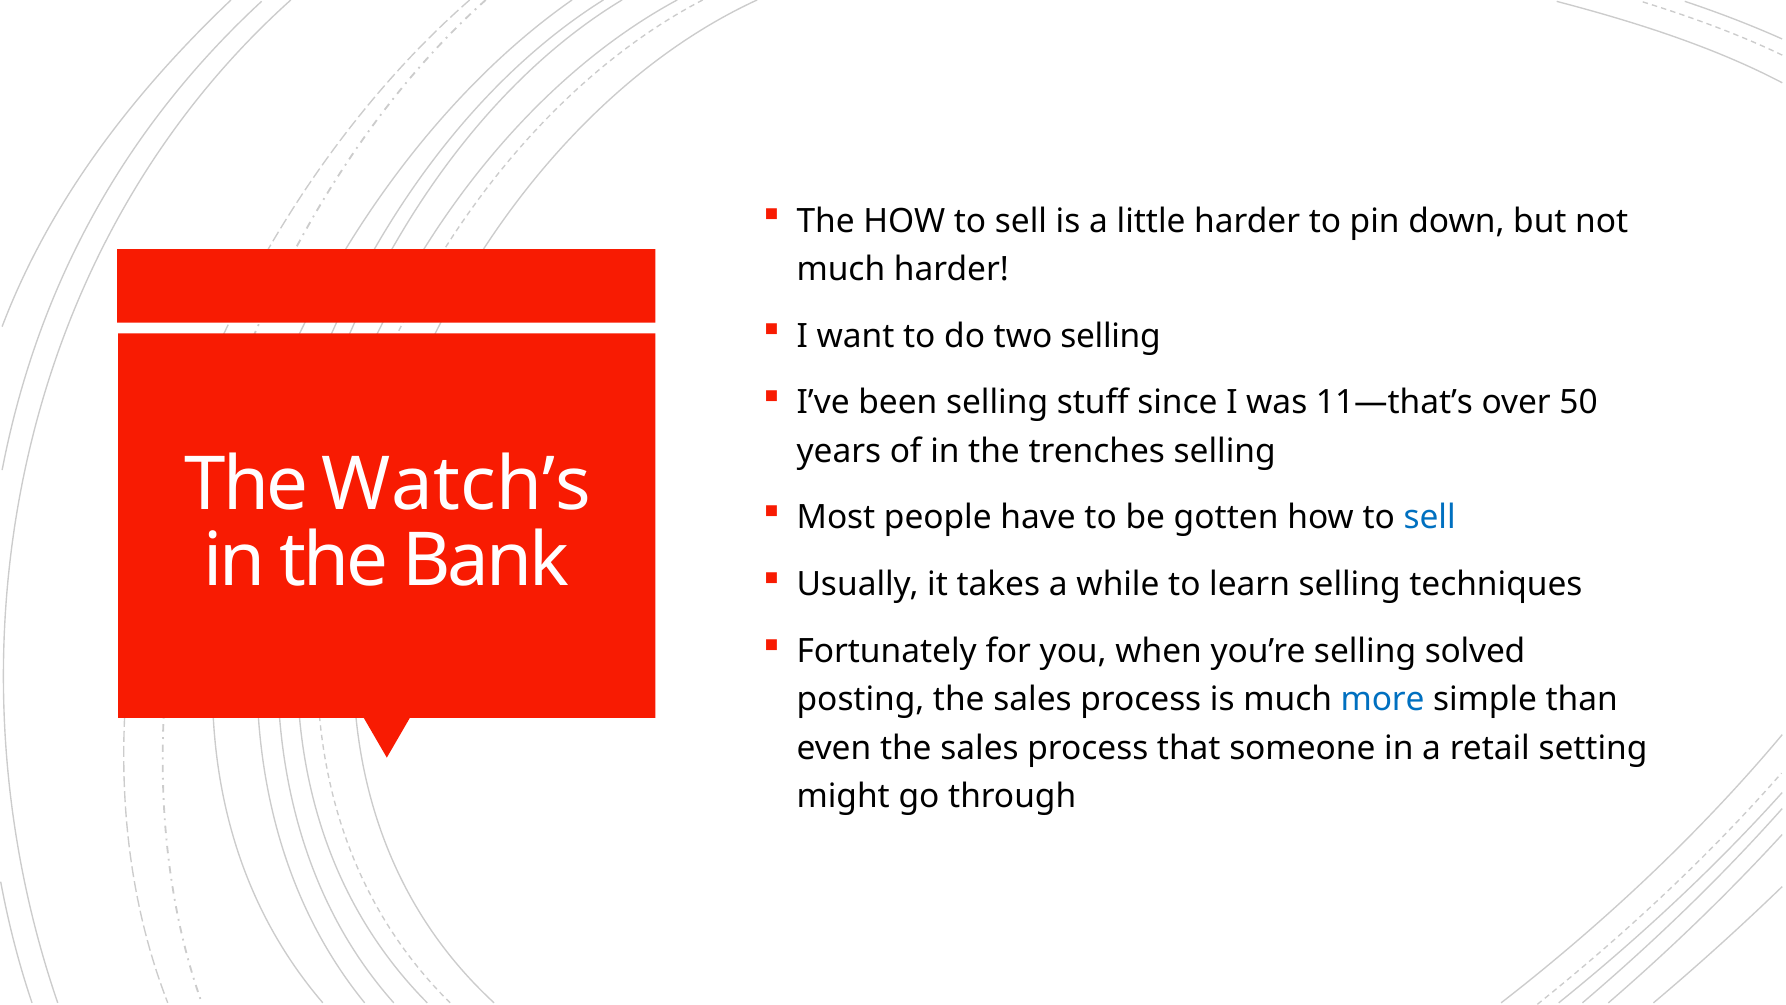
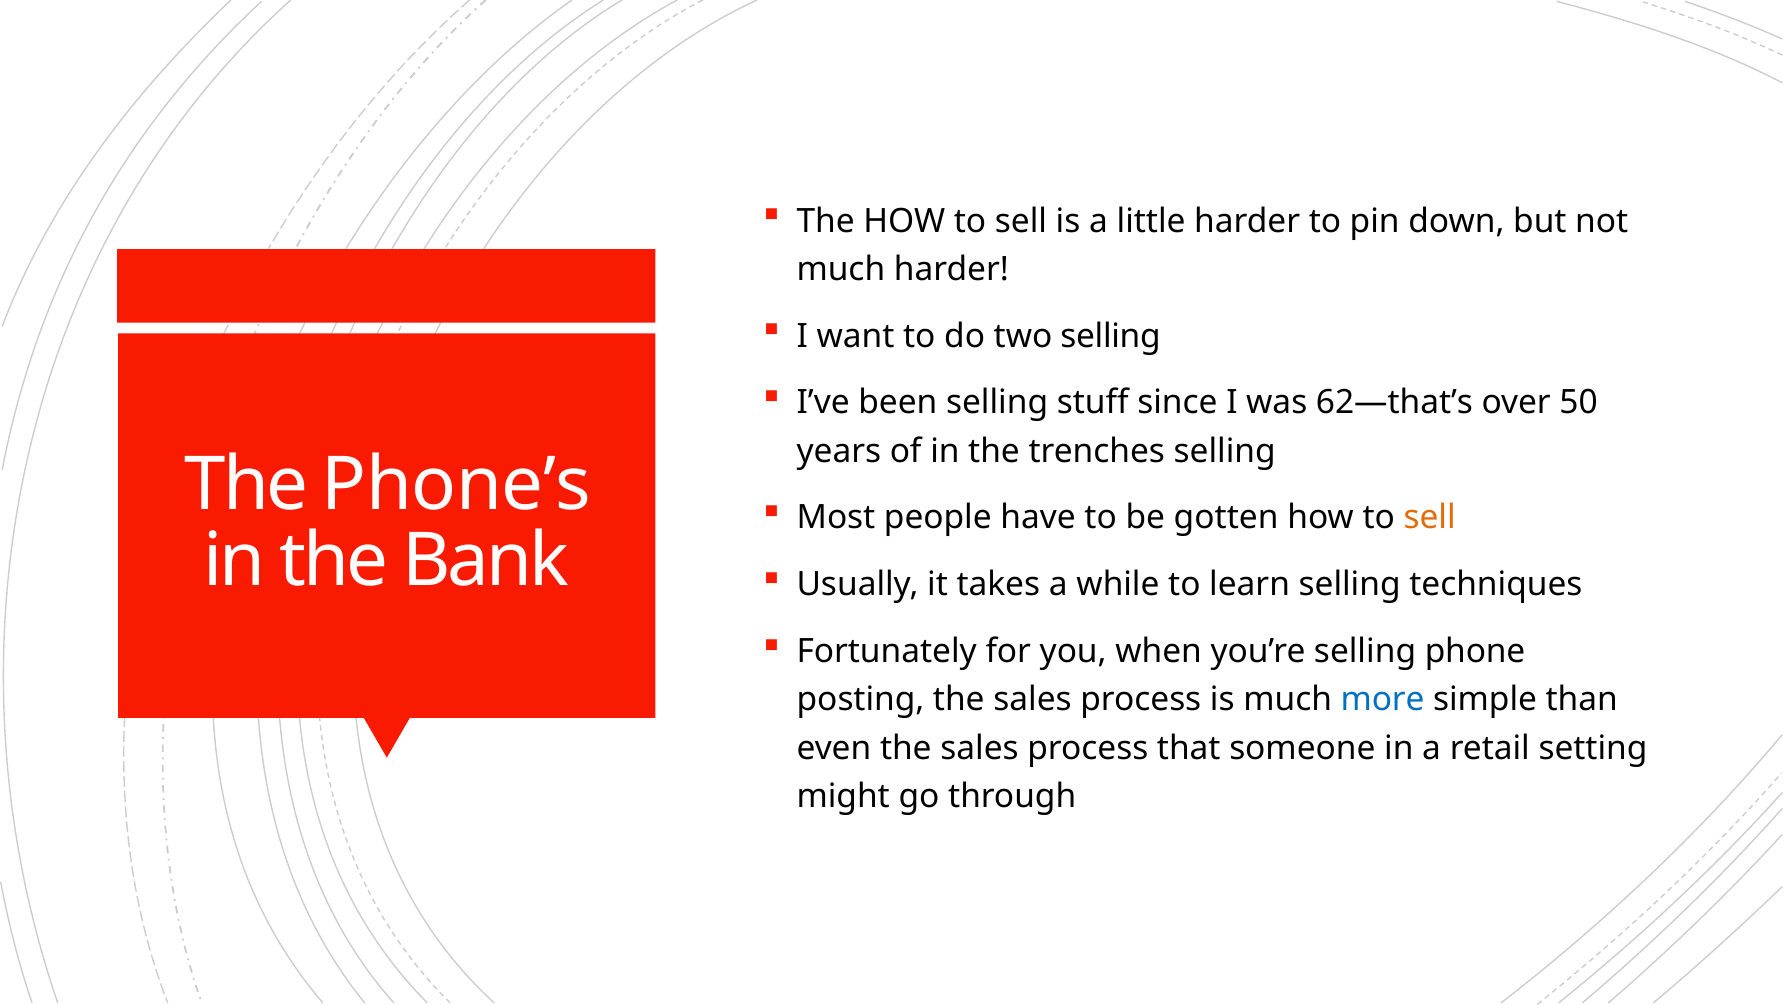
11—that’s: 11—that’s -> 62—that’s (1394, 403)
Watch’s: Watch’s -> Phone’s (457, 484)
sell colour: blue -> orange (1430, 518)
solved: solved -> phone (1475, 651)
